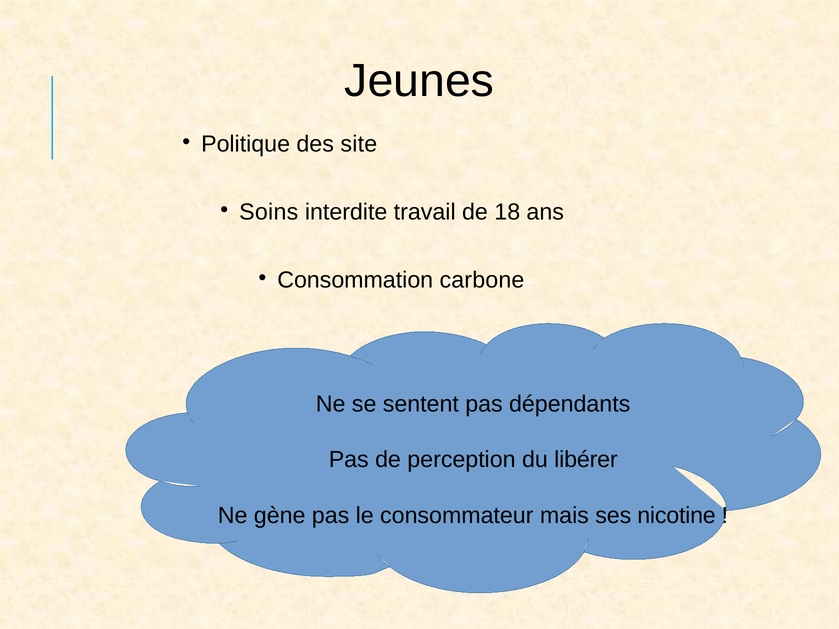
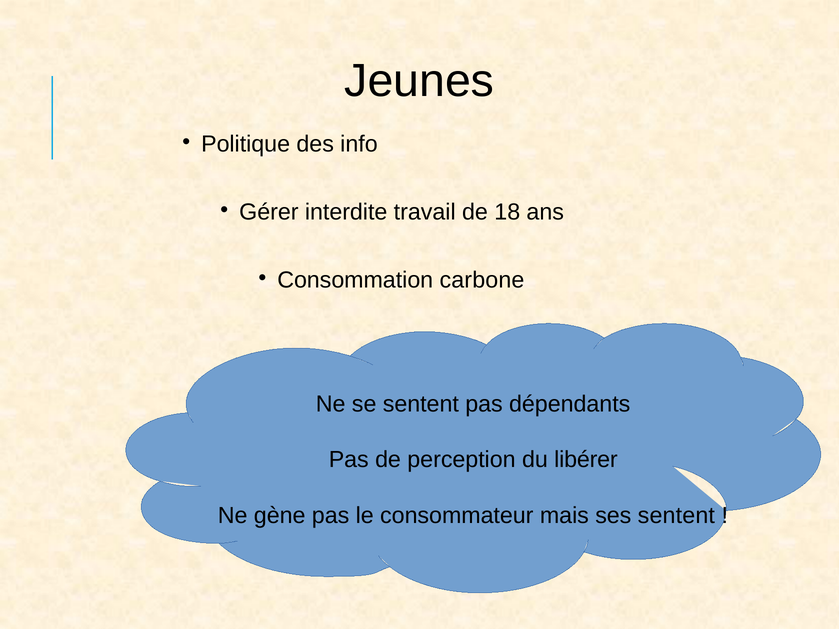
site: site -> info (359, 144)
Soins: Soins -> Gérer (269, 212)
ses nicotine: nicotine -> sentent (676, 516)
